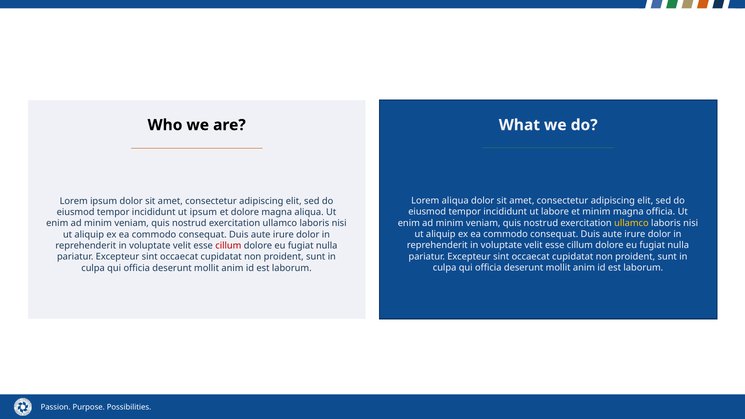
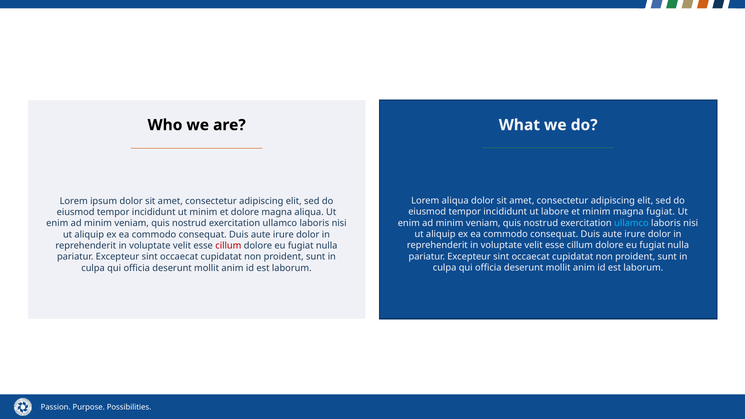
magna officia: officia -> fugiat (661, 212)
ut ipsum: ipsum -> minim (203, 212)
ullamco colour: yellow -> light blue (631, 223)
